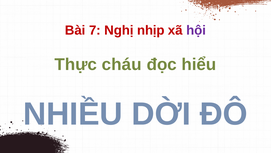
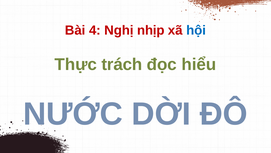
7: 7 -> 4 (95, 30)
hội colour: purple -> blue (196, 30)
cháu: cháu -> trách (122, 64)
NHIỀU: NHIỀU -> NƯỚC (73, 114)
